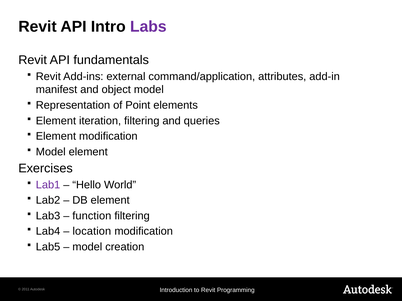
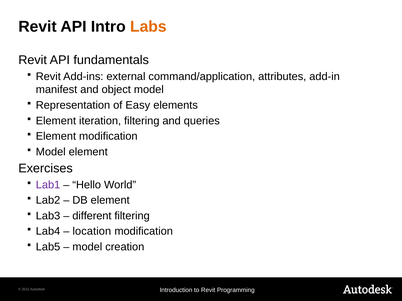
Labs colour: purple -> orange (148, 27)
Point: Point -> Easy (138, 105)
function: function -> different (92, 216)
